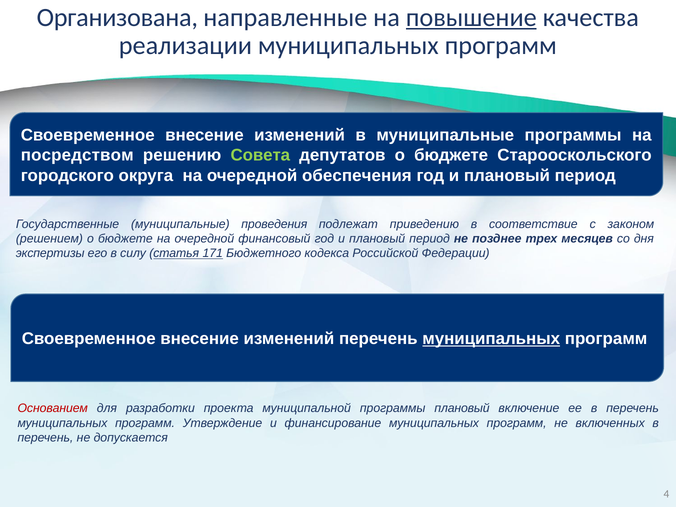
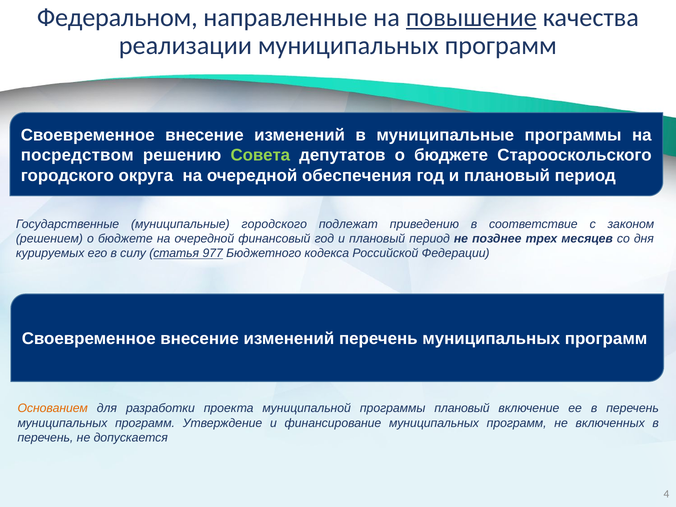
Организована: Организована -> Федеральном (117, 17)
муниципальные проведения: проведения -> городского (274, 224)
экспертизы: экспертизы -> курируемых (50, 253)
171: 171 -> 977 (213, 253)
муниципальных underline: present -> none (491, 339)
Основанием colour: red -> orange (53, 408)
